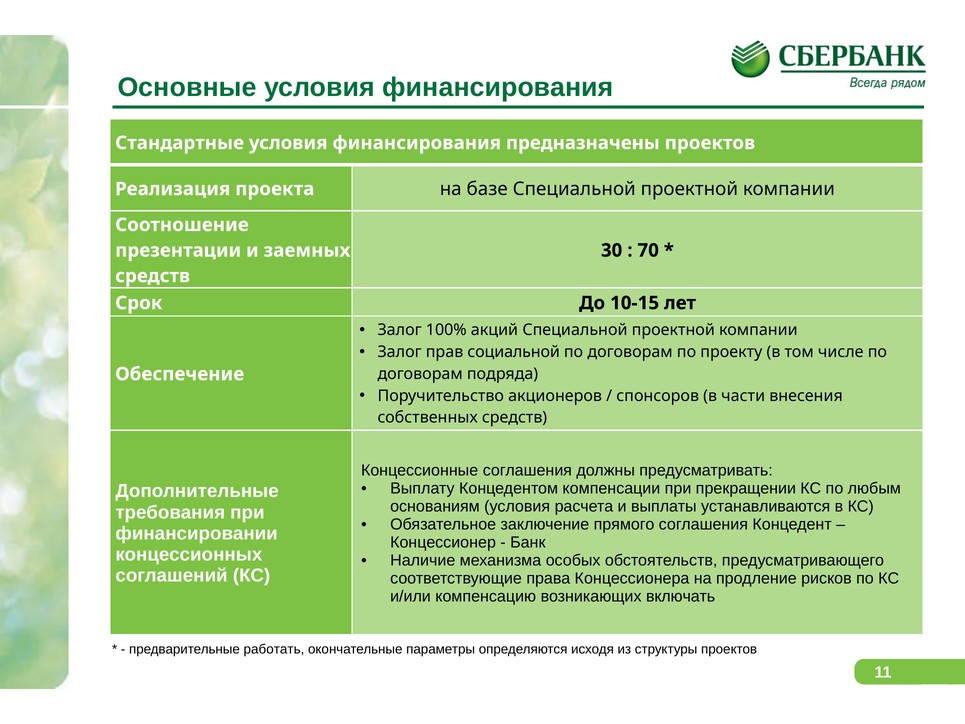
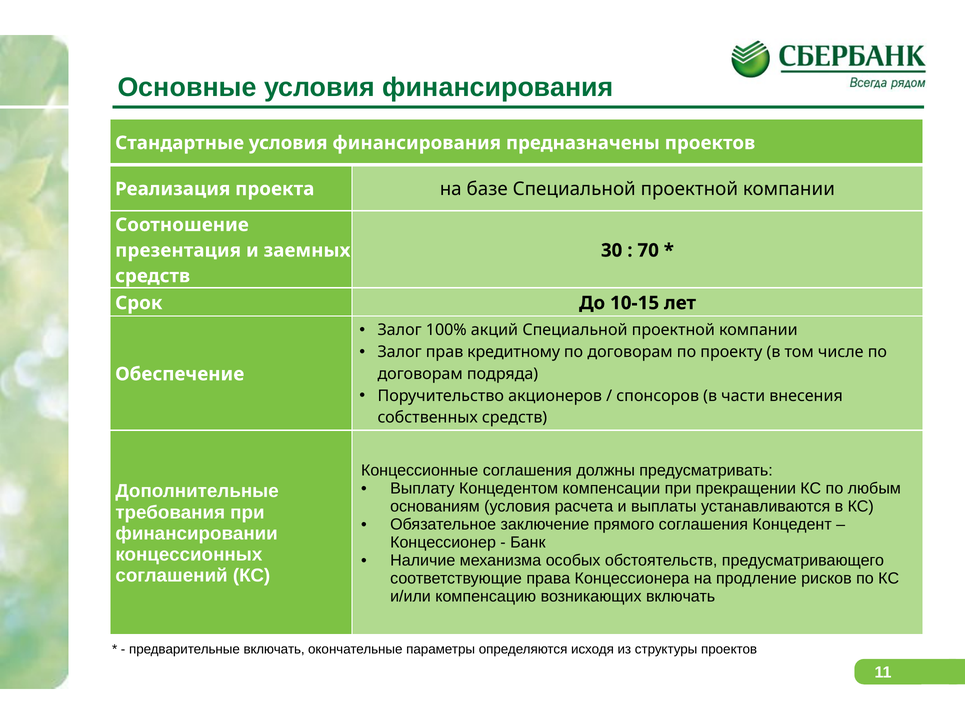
презентации: презентации -> презентация (178, 250)
социальной: социальной -> кредитному (514, 352)
предварительные работать: работать -> включать (274, 649)
